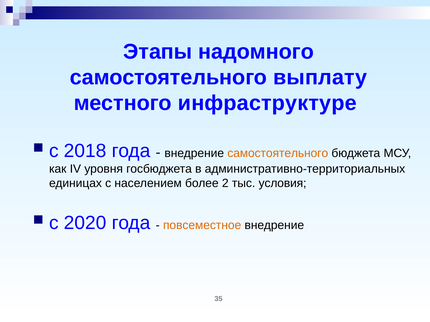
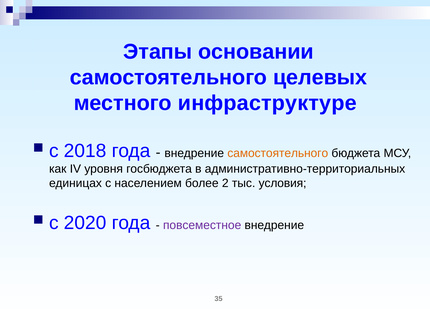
надомного: надомного -> основании (256, 52)
выплату: выплату -> целевых (320, 78)
повсеместное colour: orange -> purple (202, 226)
